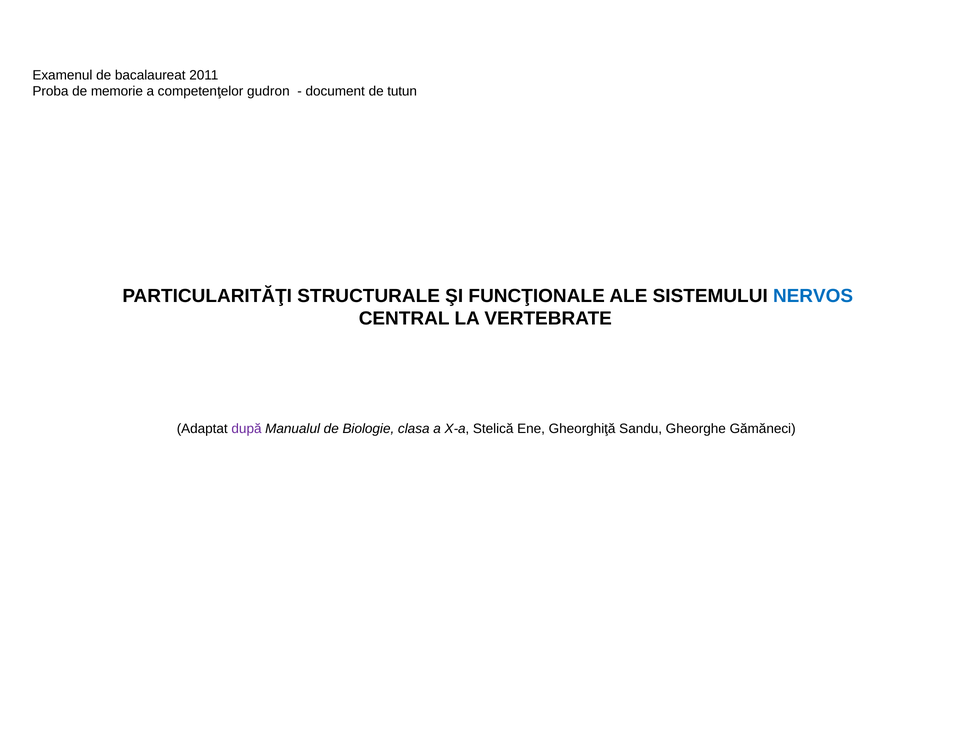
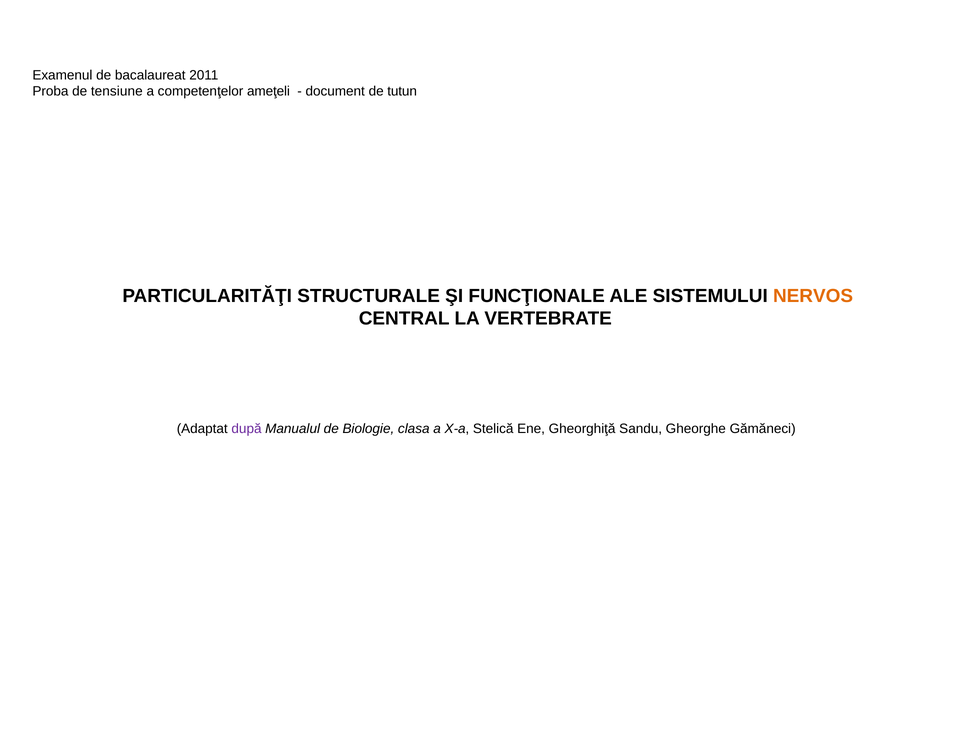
memorie: memorie -> tensiune (117, 91)
gudron: gudron -> ameţeli (269, 91)
NERVOS colour: blue -> orange (813, 296)
